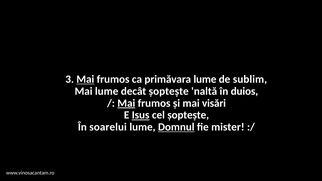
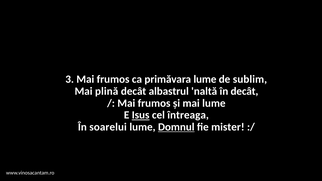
Mai underline: present -> none (85, 79)
Mai lume: lume -> plină (107, 91)
decât șoptește: șoptește -> albastrul (169, 91)
în duios: duios -> decât (244, 91)
Mai underline: present -> none (126, 103)
mai visări: visări -> lume (214, 103)
cel șoptește: șoptește -> întreaga (188, 115)
